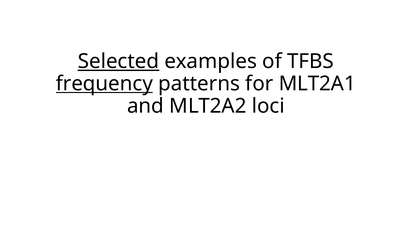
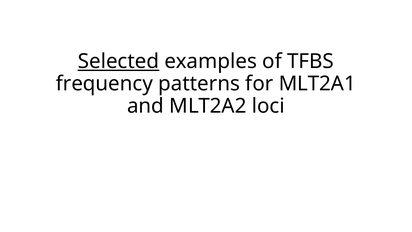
frequency underline: present -> none (104, 84)
